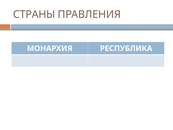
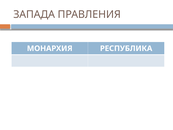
СТРАНЫ: СТРАНЫ -> ЗАПАДА (34, 14)
